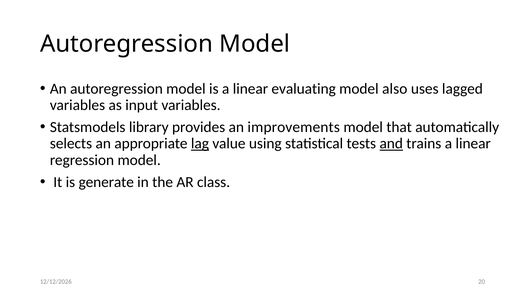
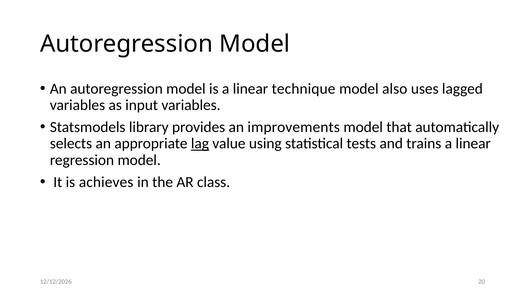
evaluating: evaluating -> technique (304, 89)
and underline: present -> none (391, 144)
generate: generate -> achieves (106, 182)
